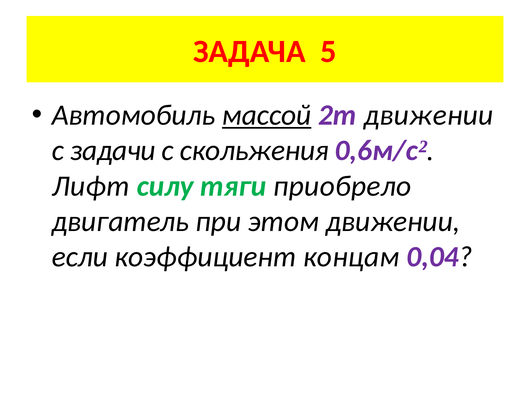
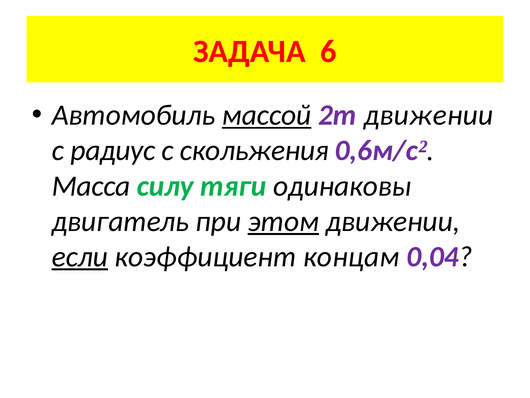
5: 5 -> 6 (328, 51)
задачи: задачи -> радиус (113, 150)
Лифт: Лифт -> Масса (91, 186)
приобрело: приобрело -> одинаковы (342, 186)
этом underline: none -> present (283, 221)
если underline: none -> present (80, 256)
